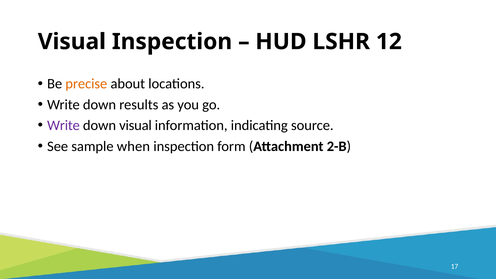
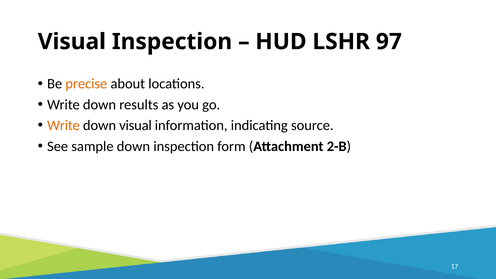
12: 12 -> 97 (389, 42)
Write colour: purple -> orange (63, 125)
sample when: when -> down (133, 146)
